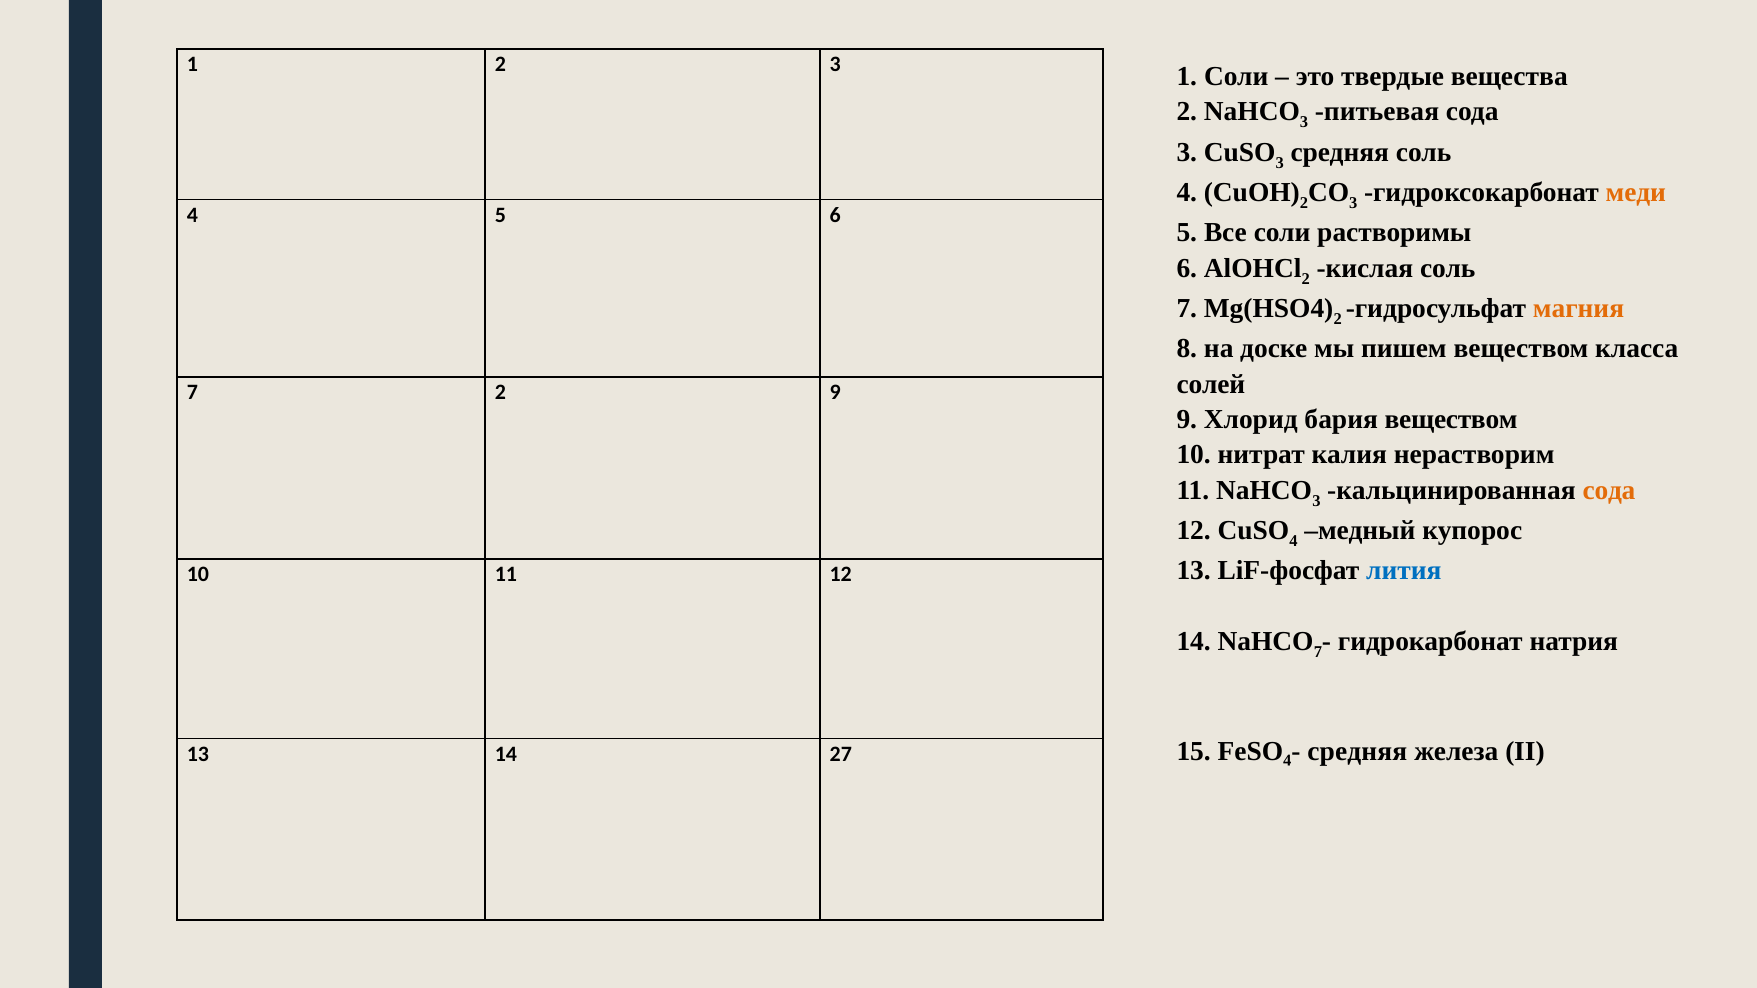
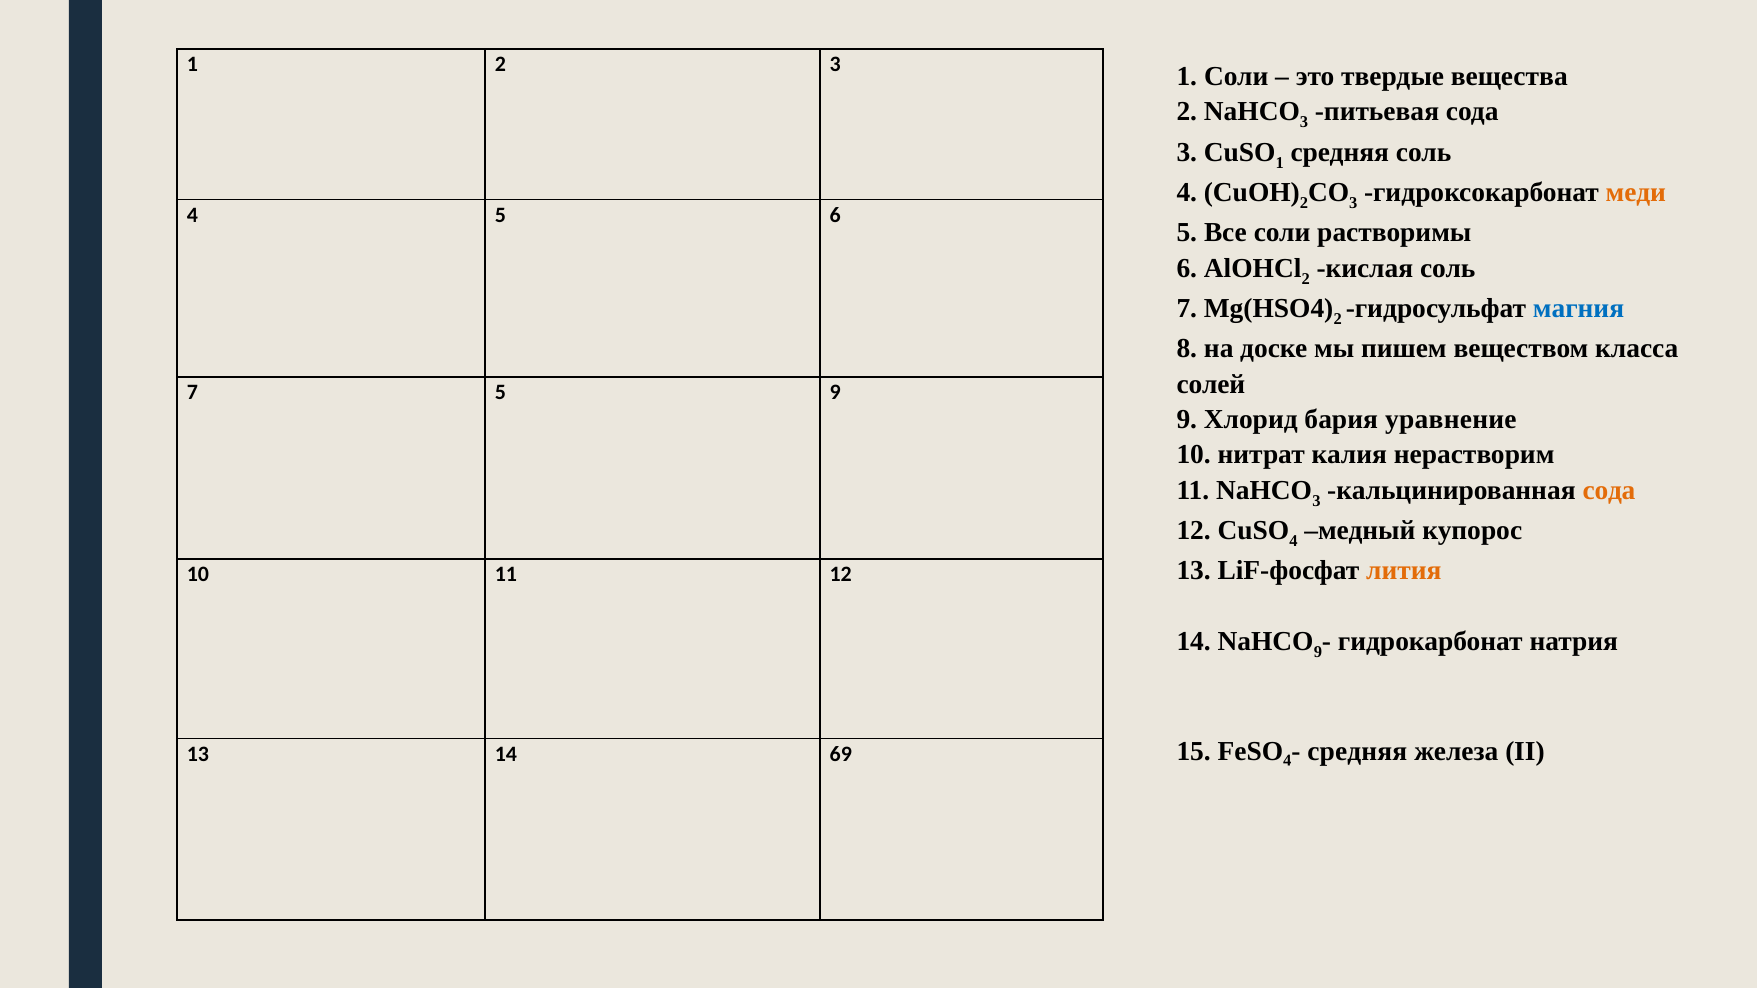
3: 3 -> 1 (1280, 163)
магния colour: orange -> blue (1579, 309)
7 2: 2 -> 5 (500, 392)
бария веществом: веществом -> уравнение (1451, 419)
лития colour: blue -> orange (1404, 571)
7: 7 -> 9 (1318, 652)
27: 27 -> 69 (841, 754)
